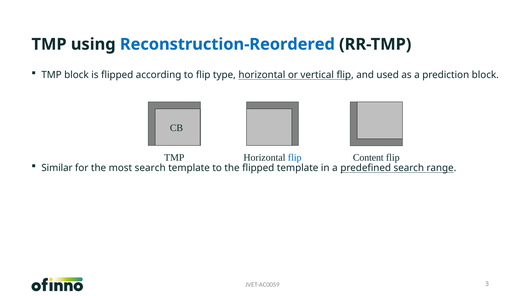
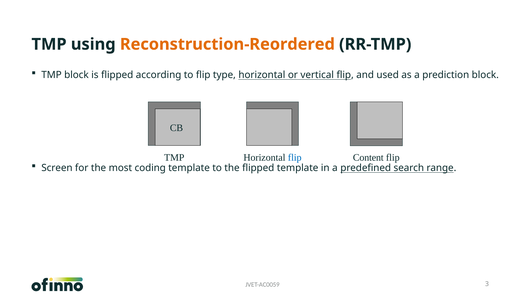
Reconstruction-Reordered colour: blue -> orange (227, 44)
Similar: Similar -> Screen (57, 168)
most search: search -> coding (150, 168)
